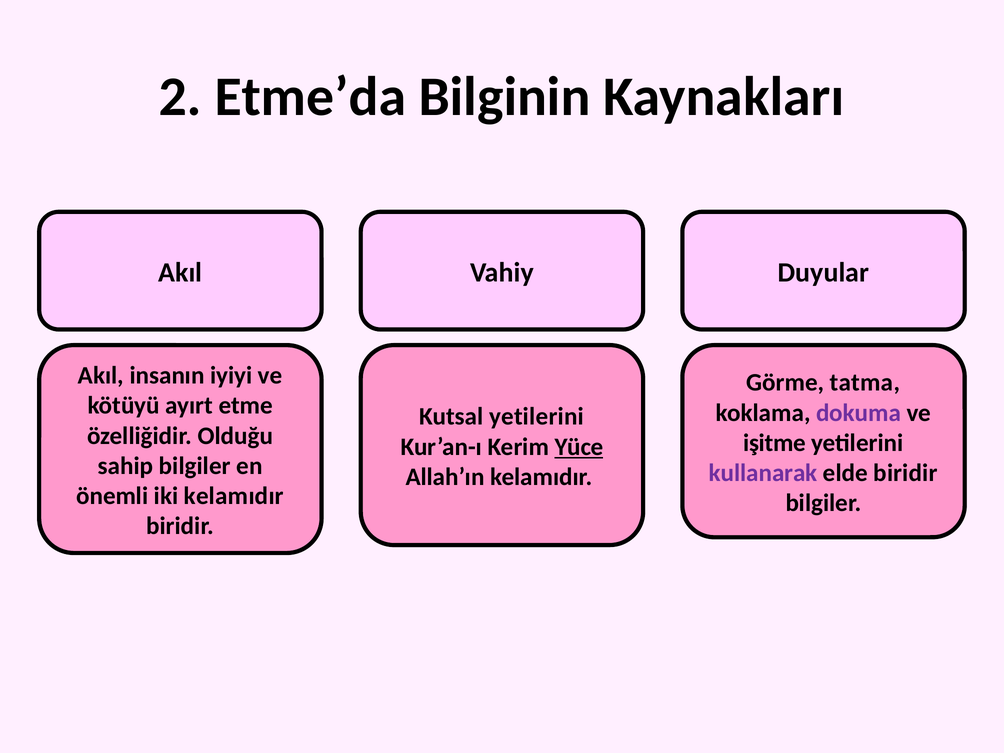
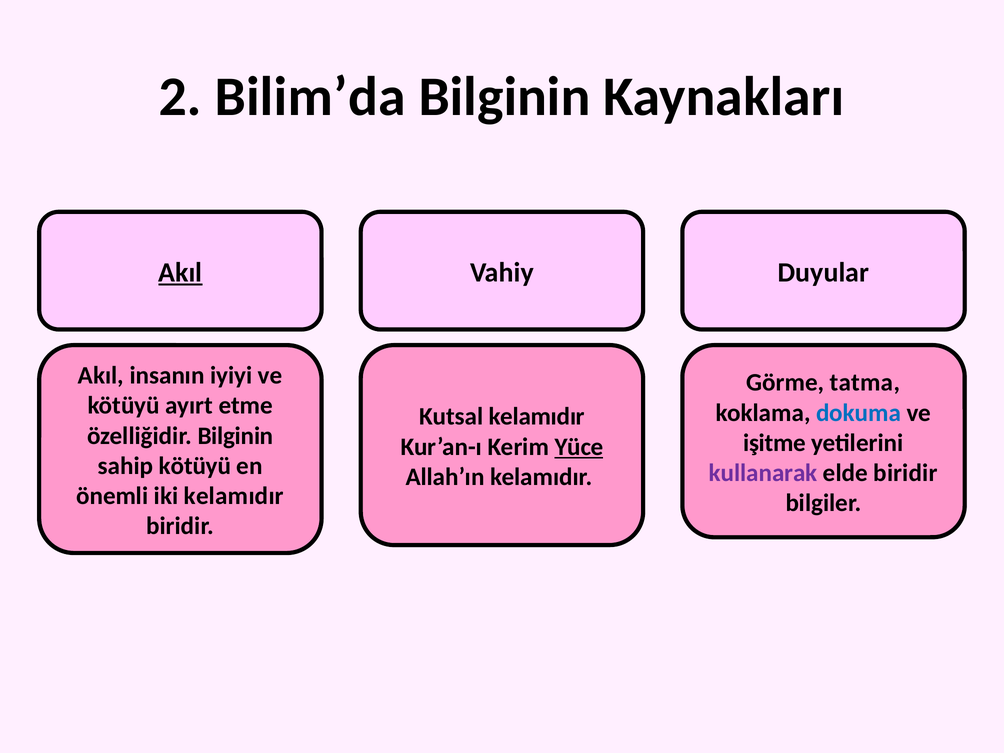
Etme’da: Etme’da -> Bilim’da (310, 97)
Akıl underline: none -> present (180, 273)
dokuma colour: purple -> blue (859, 413)
Kutsal yetilerini: yetilerini -> kelamıdır (537, 417)
özelliğidir Olduğu: Olduğu -> Bilginin (235, 436)
sahip bilgiler: bilgiler -> kötüyü (195, 466)
